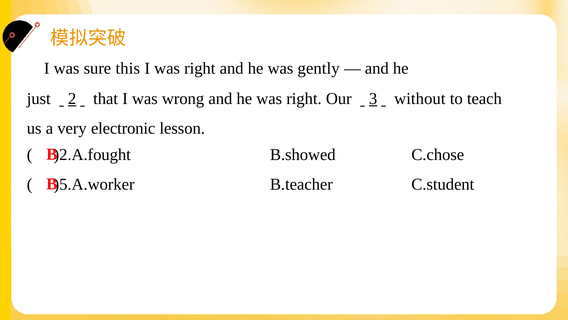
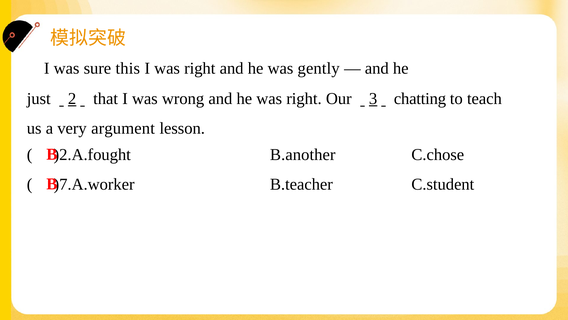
without: without -> chatting (420, 98)
electronic: electronic -> argument (123, 128)
B.showed: B.showed -> B.another (303, 154)
)5.A.worker: )5.A.worker -> )7.A.worker (94, 184)
